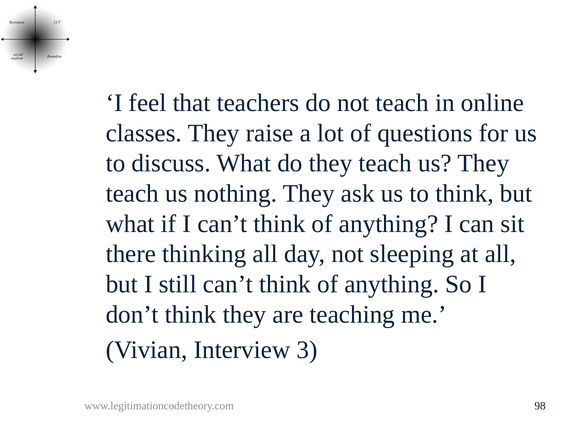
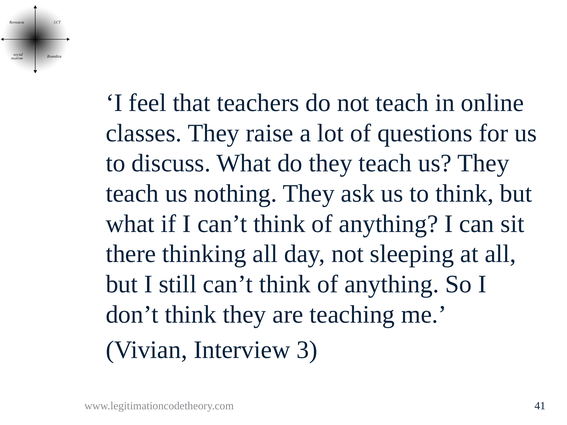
98: 98 -> 41 (540, 406)
